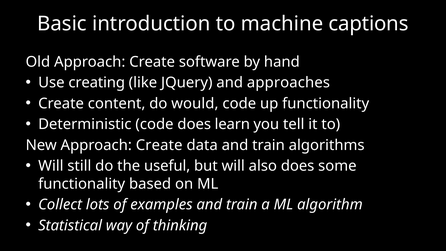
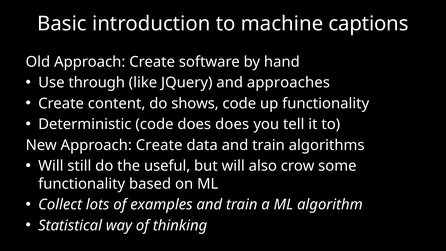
creating: creating -> through (97, 83)
would: would -> shows (195, 103)
does learn: learn -> does (232, 124)
also does: does -> crow (298, 166)
